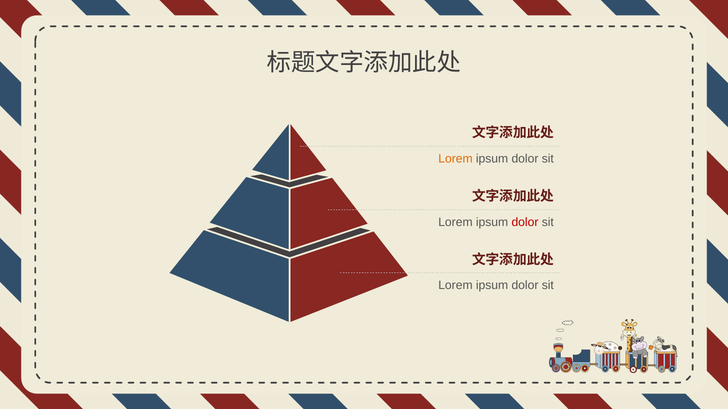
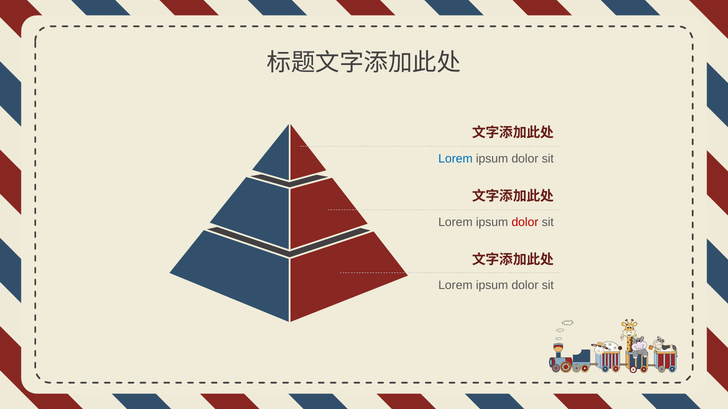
Lorem colour: orange -> blue (455, 159)
